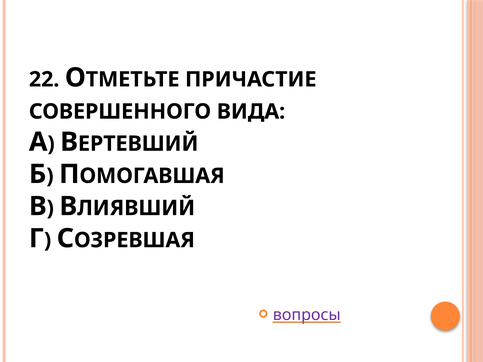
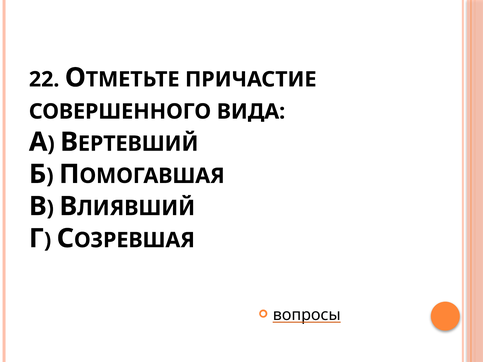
вопросы colour: purple -> black (307, 315)
